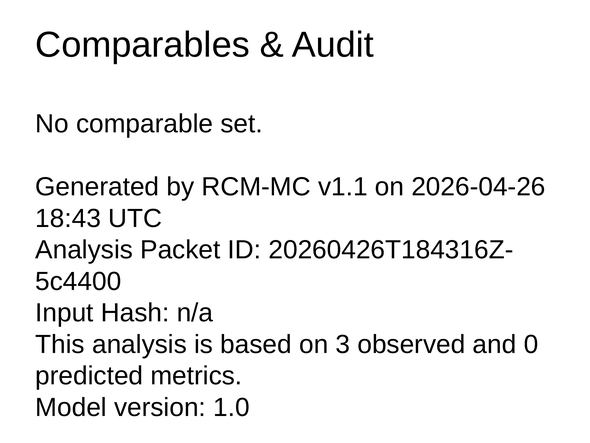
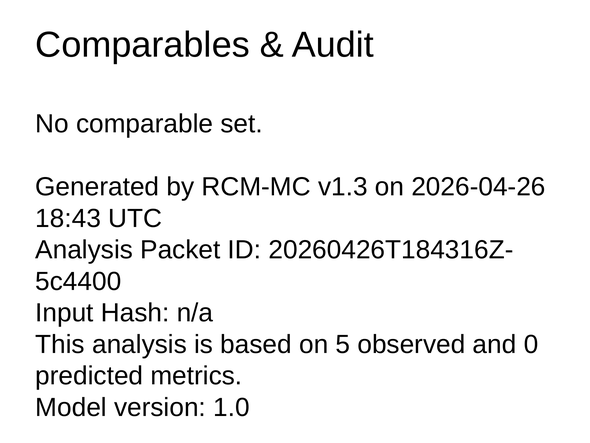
v1.1: v1.1 -> v1.3 (343, 187)
3: 3 -> 5 (343, 344)
